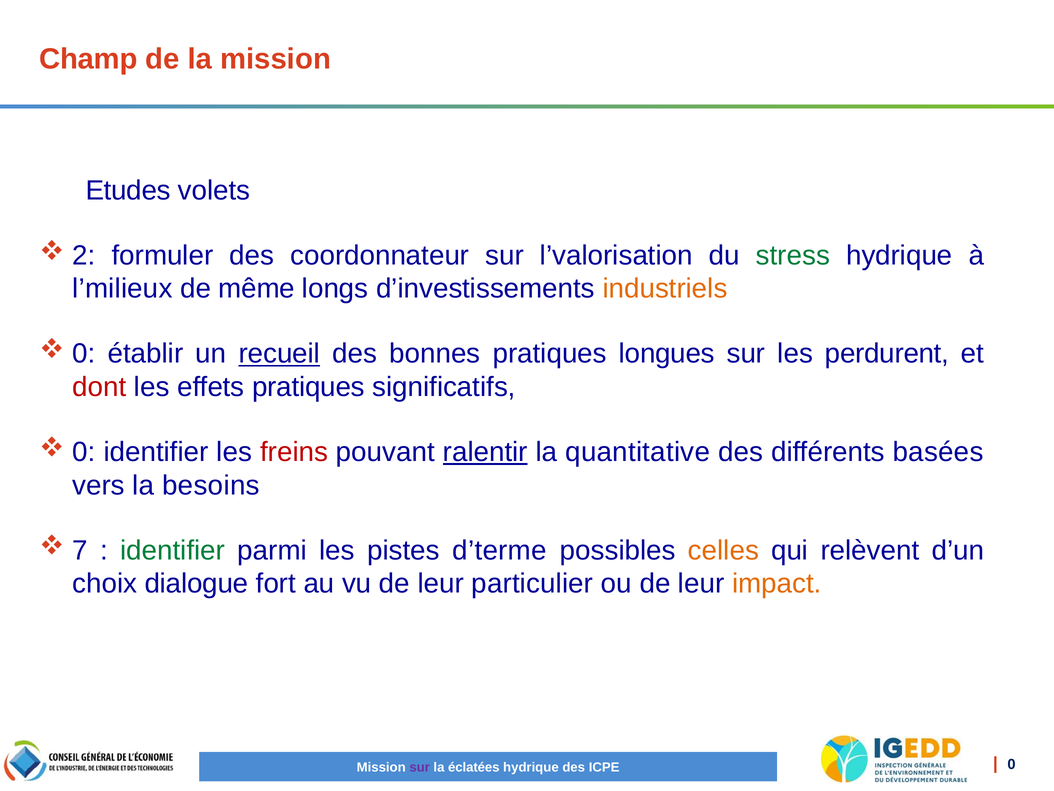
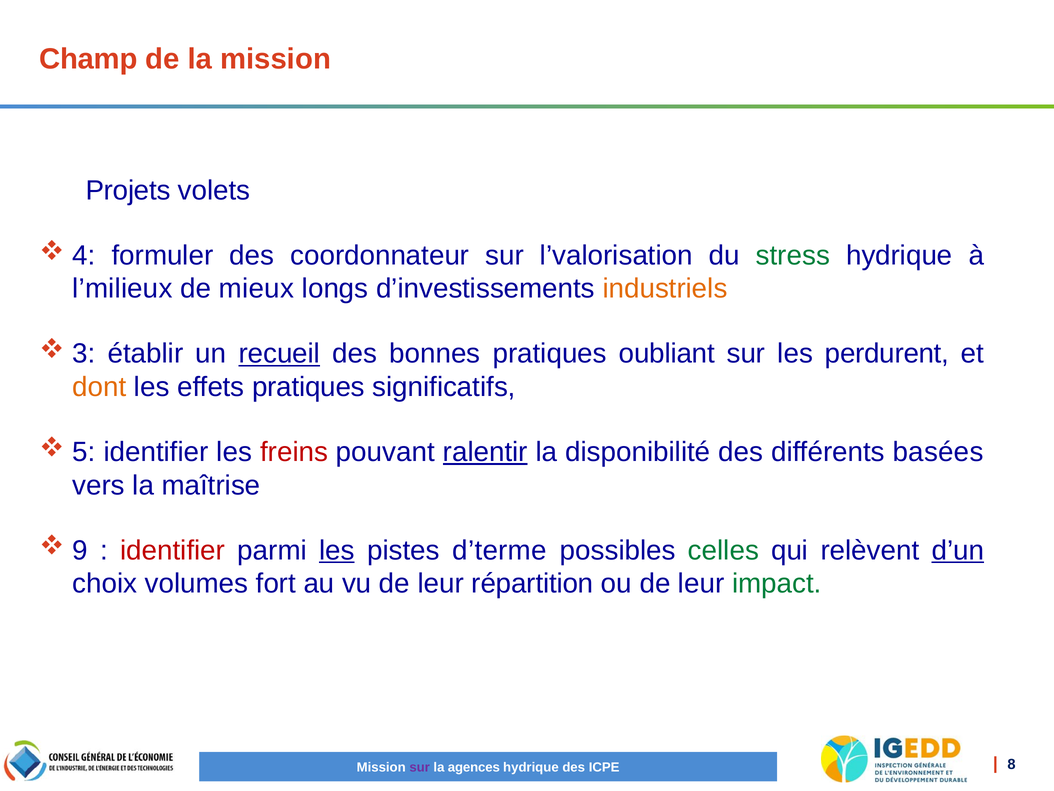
Etudes: Etudes -> Projets (128, 190)
2: 2 -> 4 (84, 255)
même: même -> mieux (256, 289)
0: 0 -> 3 (84, 353)
longues: longues -> oubliant (667, 353)
dont colour: red -> orange (99, 387)
0: 0 -> 5 (84, 452)
quantitative: quantitative -> disponibilité (638, 452)
besoins: besoins -> maîtrise (211, 485)
7: 7 -> 9 (80, 550)
identifier colour: green -> red (173, 550)
les underline: none -> present (337, 550)
celles colour: orange -> green (723, 550)
d’un underline: none -> present (958, 550)
dialogue: dialogue -> volumes (196, 583)
particulier: particulier -> répartition (532, 583)
impact colour: orange -> green (777, 583)
0: 0 -> 8 (1012, 764)
éclatées: éclatées -> agences (474, 767)
